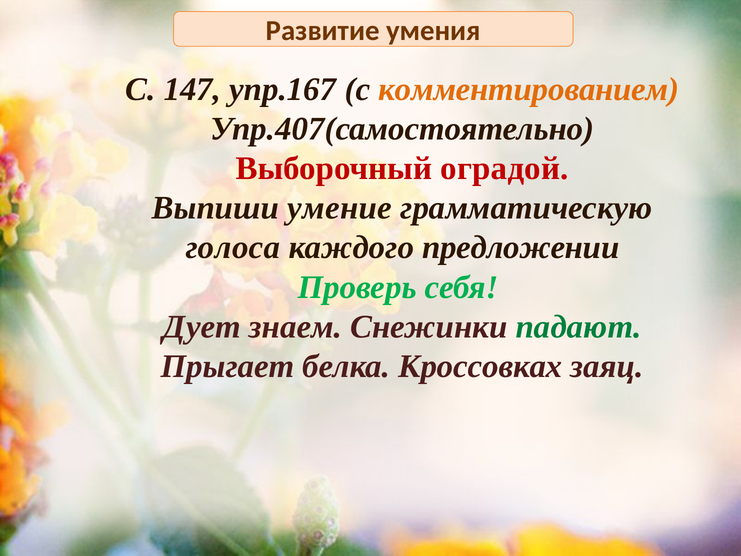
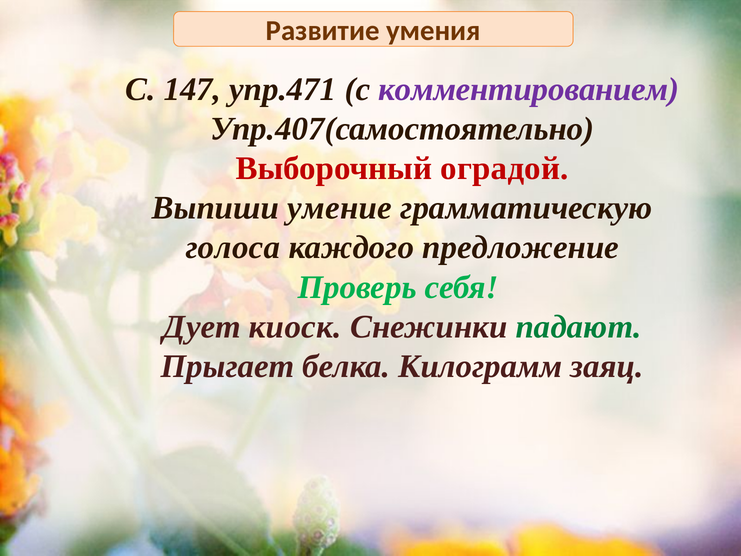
упр.167: упр.167 -> упр.471 (283, 89)
комментированием colour: orange -> purple (529, 89)
предложении: предложении -> предложение (521, 247)
знаем: знаем -> киоск (295, 327)
Кроссовках: Кроссовках -> Килограмм (480, 366)
